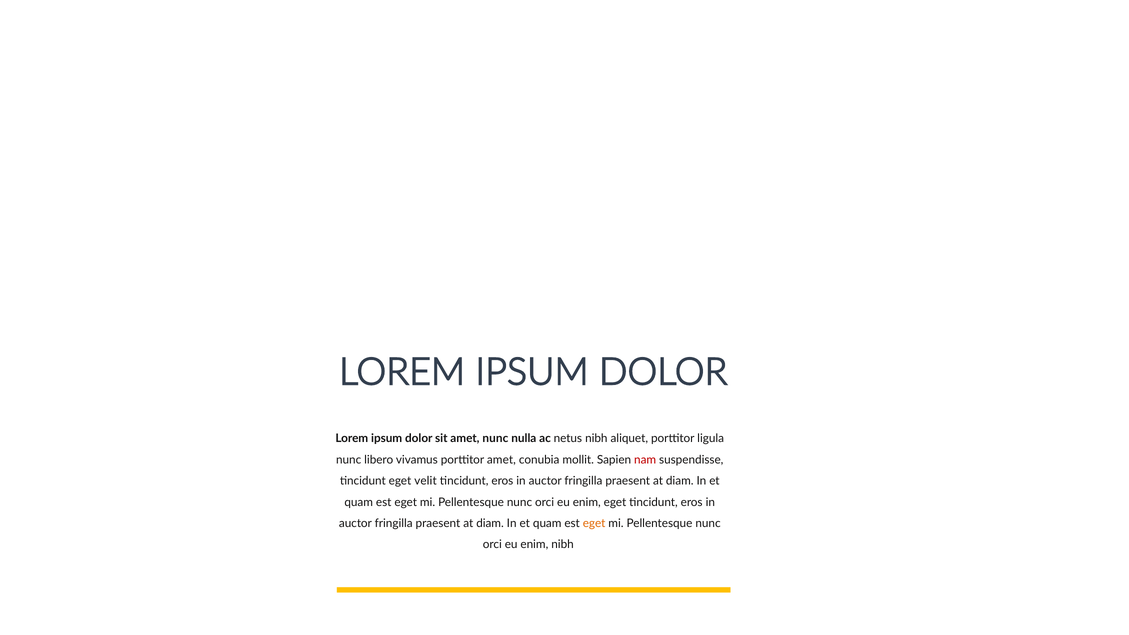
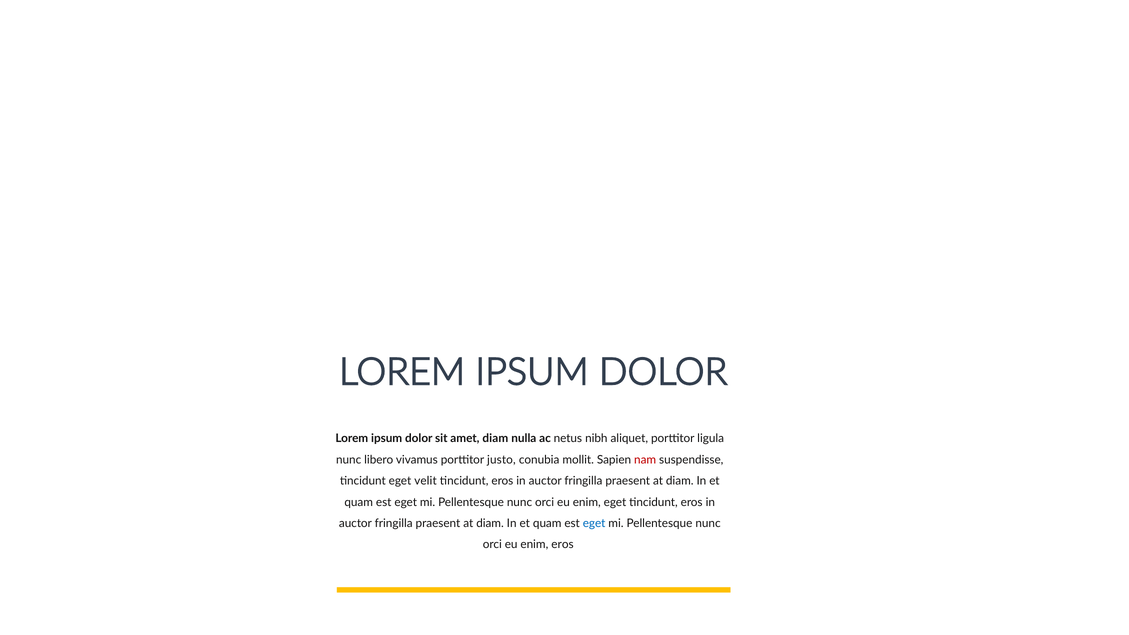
amet nunc: nunc -> diam (495, 439)
porttitor amet: amet -> justo (501, 460)
eget colour: orange -> blue (594, 523)
enim nibh: nibh -> eros (563, 545)
